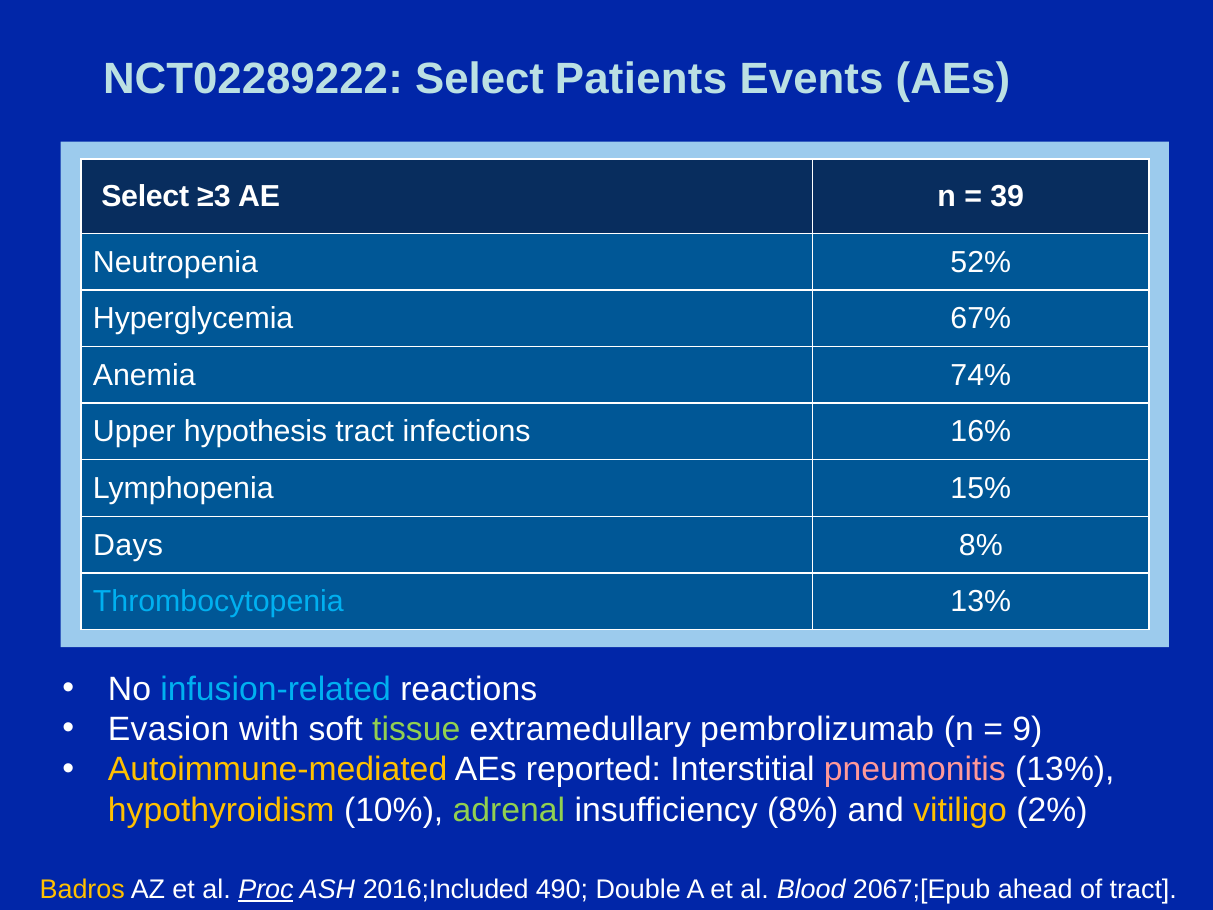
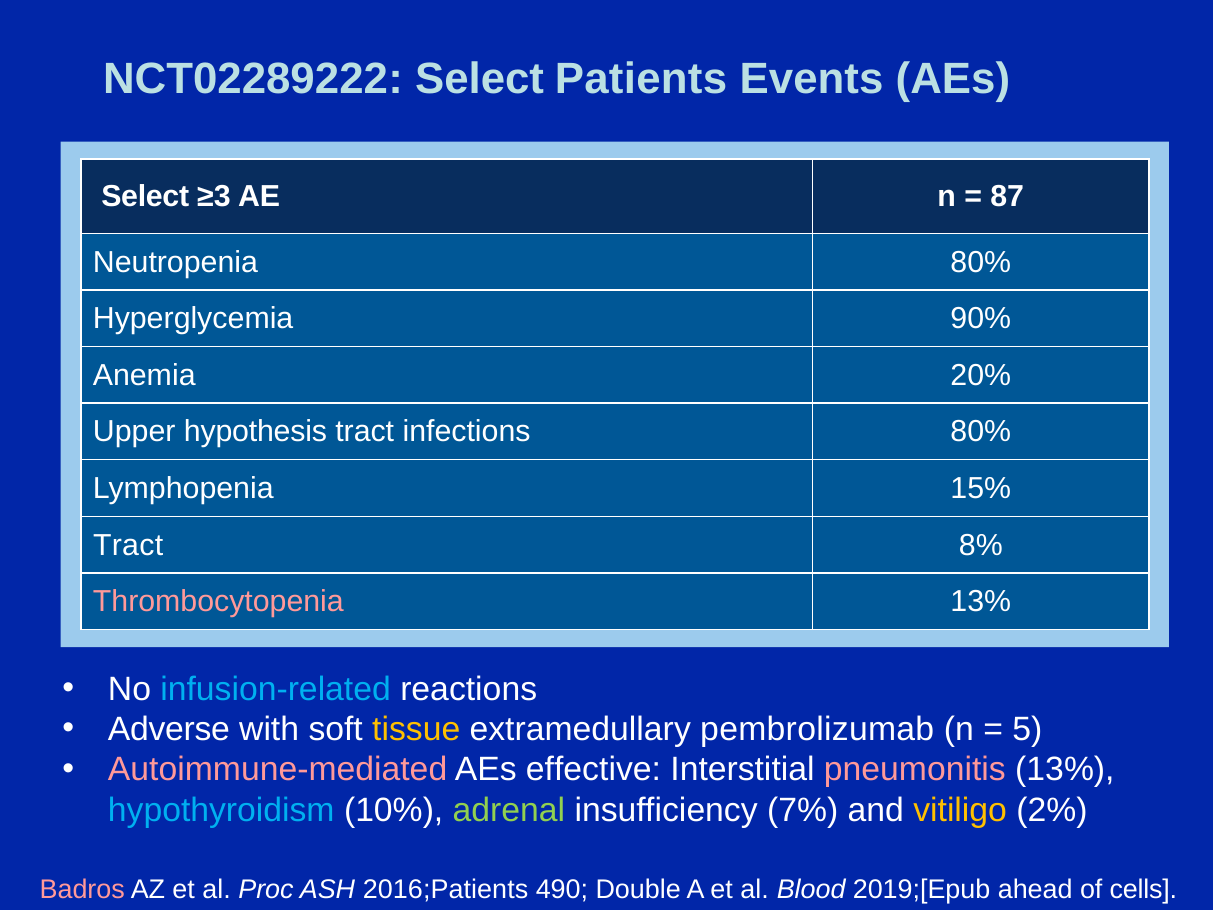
39: 39 -> 87 (1007, 197)
Neutropenia 52%: 52% -> 80% (981, 262)
67%: 67% -> 90% (981, 319)
74%: 74% -> 20% (981, 375)
infections 16%: 16% -> 80% (981, 432)
Days: Days -> Tract (128, 545)
Thrombocytopenia colour: light blue -> pink (218, 601)
Evasion: Evasion -> Adverse (169, 729)
tissue colour: light green -> yellow (416, 729)
9: 9 -> 5 (1027, 729)
Autoimmune-mediated colour: yellow -> pink (278, 770)
reported: reported -> effective (593, 770)
hypothyroidism colour: yellow -> light blue (221, 810)
insufficiency 8%: 8% -> 7% (803, 810)
Badros colour: yellow -> pink (82, 889)
Proc underline: present -> none (266, 889)
2016;Included: 2016;Included -> 2016;Patients (446, 889)
2067;[Epub: 2067;[Epub -> 2019;[Epub (922, 889)
of tract: tract -> cells (1143, 889)
